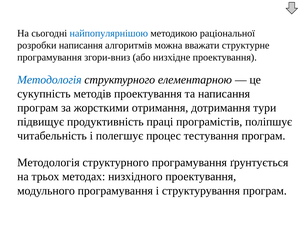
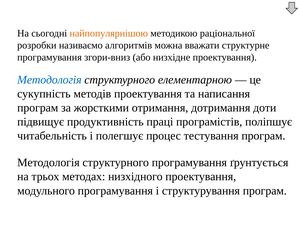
найпопулярнішою colour: blue -> orange (109, 33)
розробки написання: написання -> називаємо (81, 45)
тури: тури -> доти (265, 108)
